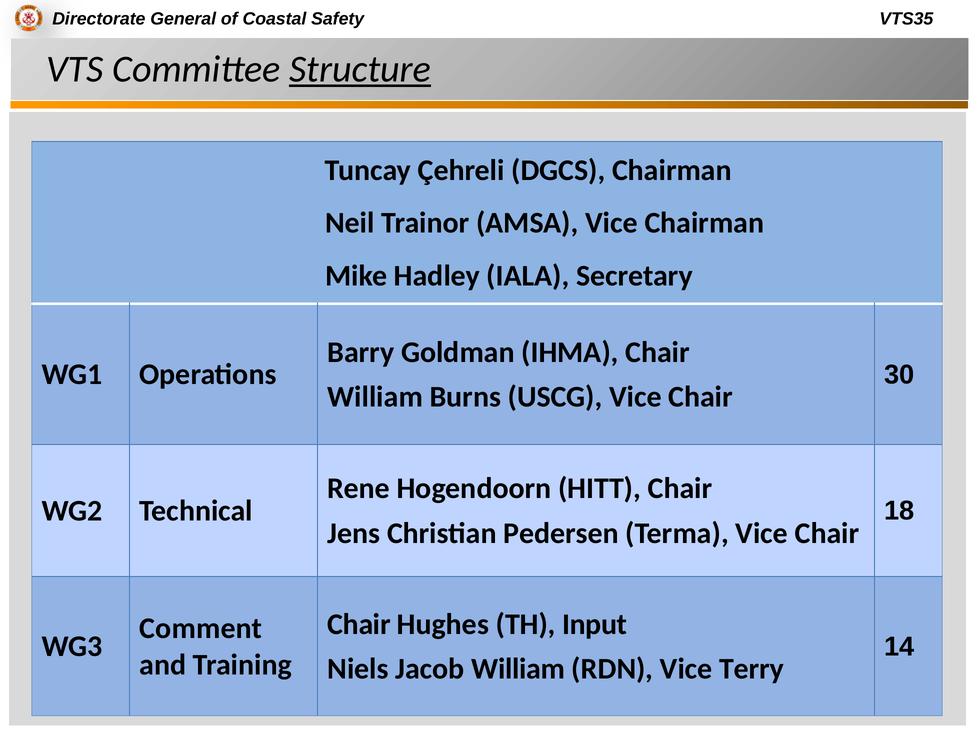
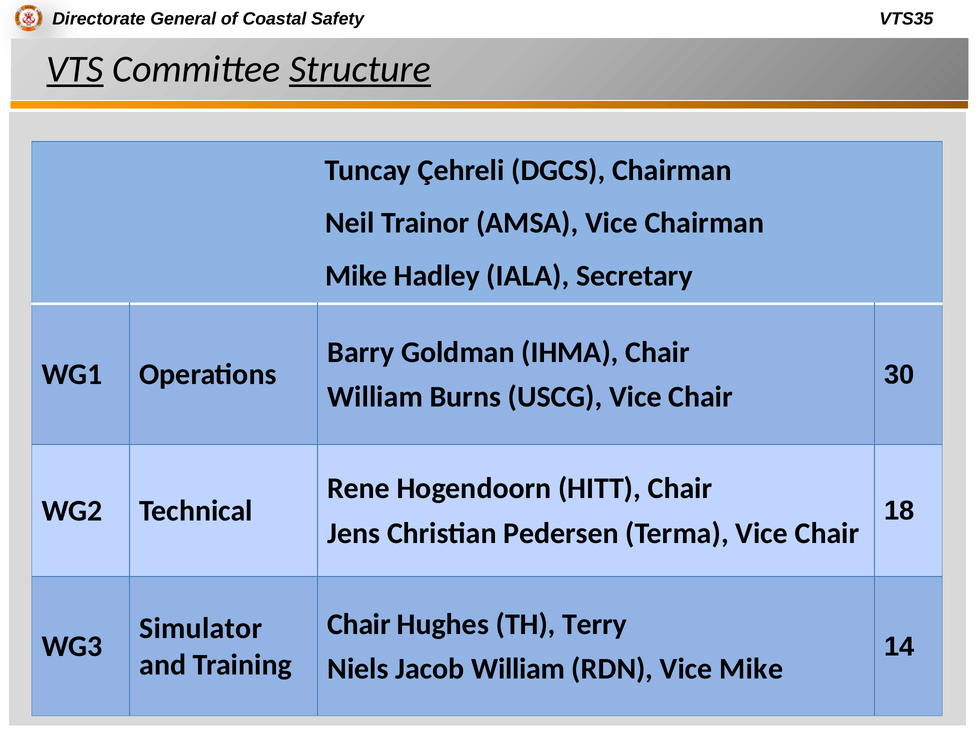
VTS underline: none -> present (75, 69)
Input: Input -> Terry (595, 624)
Comment: Comment -> Simulator (201, 628)
Vice Terry: Terry -> Mike (751, 669)
